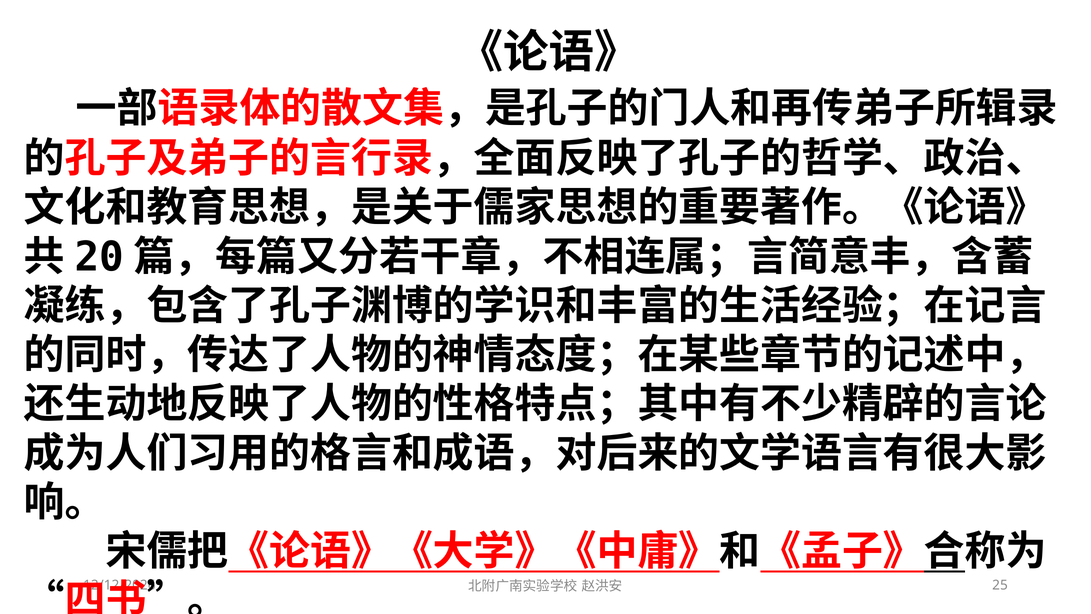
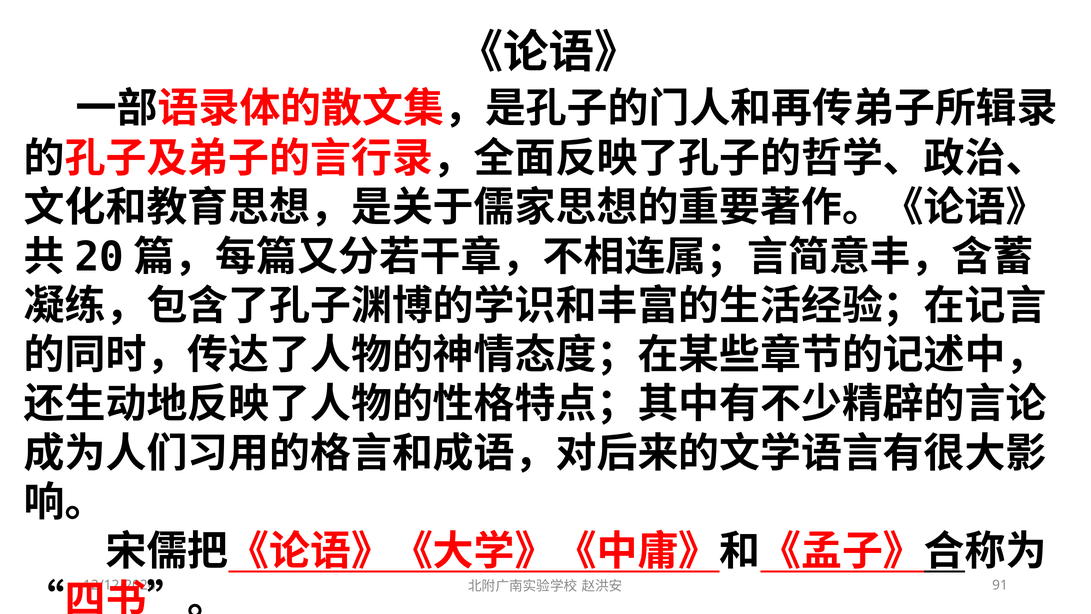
25: 25 -> 91 (1000, 585)
